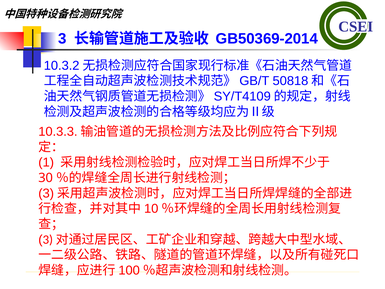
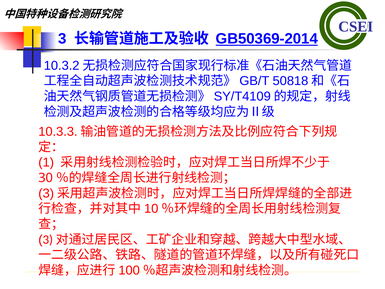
GB50369-2014 underline: none -> present (267, 39)
